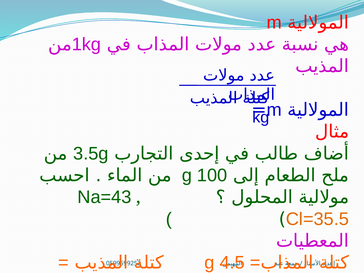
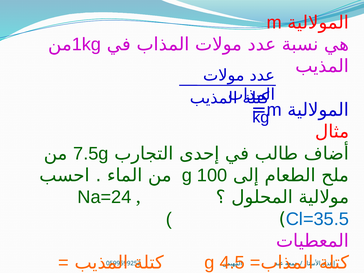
3.5g: 3.5g -> 7.5g (91, 154)
Na=43: Na=43 -> Na=24 (104, 197)
Cl=35.5 colour: orange -> blue (317, 219)
